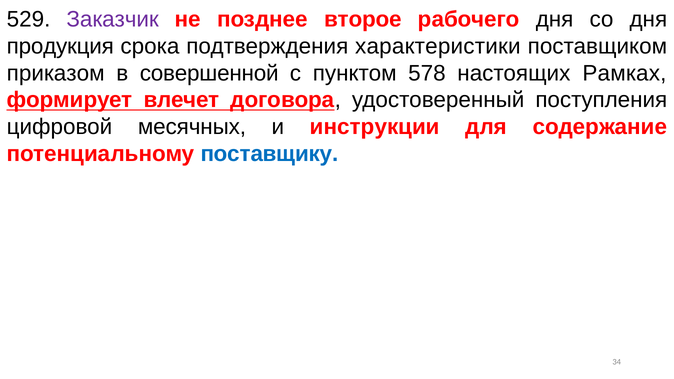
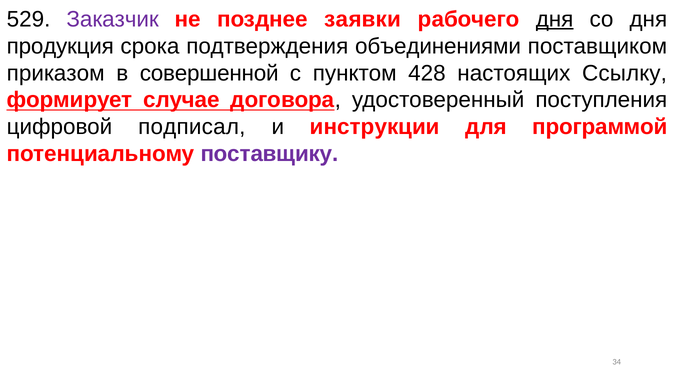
второе: второе -> заявки (363, 19)
дня underline: none -> present (555, 19)
характеристики: характеристики -> объединениями (438, 46)
578: 578 -> 428 (427, 73)
Рамках: Рамках -> Ссылку (624, 73)
влечет: влечет -> случае (181, 100)
месячных: месячных -> подписал (192, 127)
содержание: содержание -> программой (600, 127)
поставщику colour: blue -> purple (269, 154)
